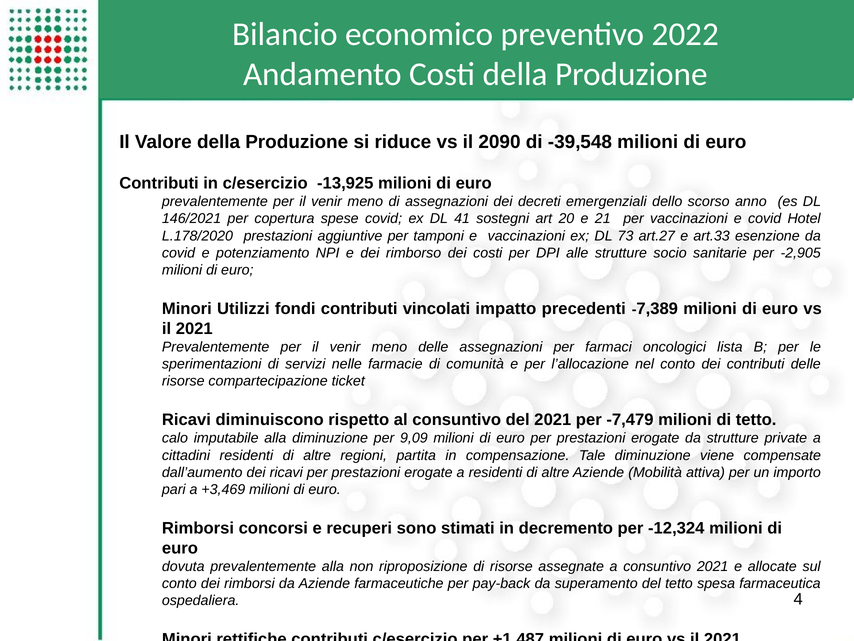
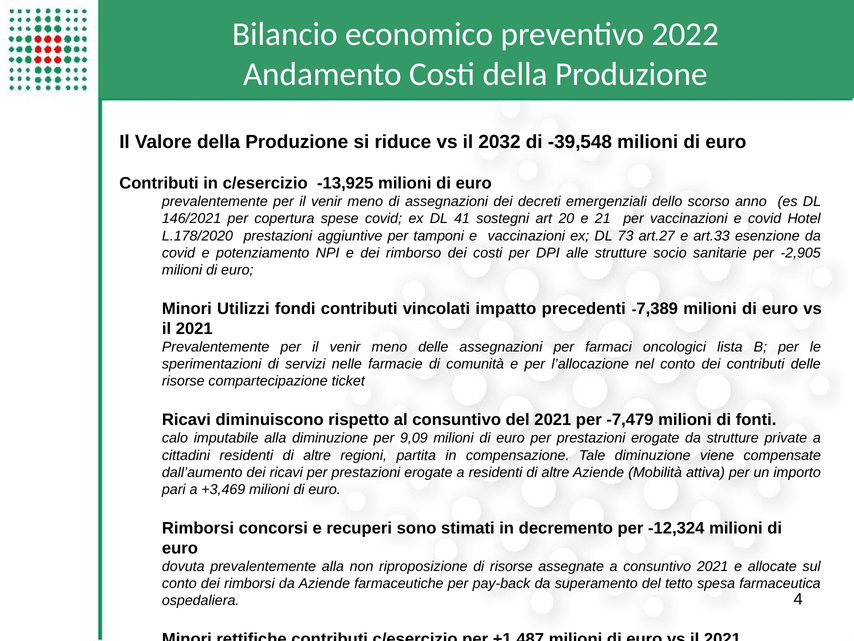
2090: 2090 -> 2032 (500, 142)
di tetto: tetto -> fonti (756, 420)
